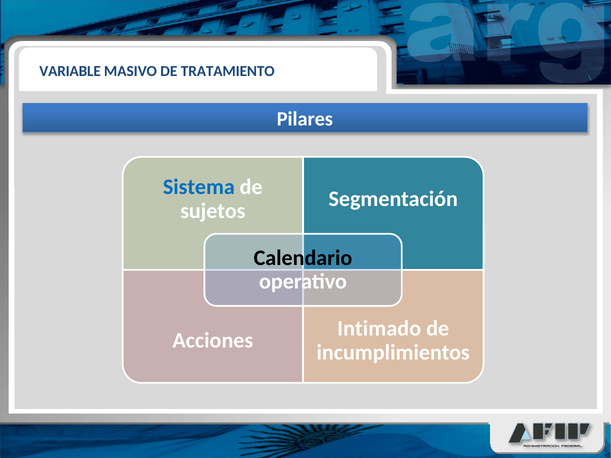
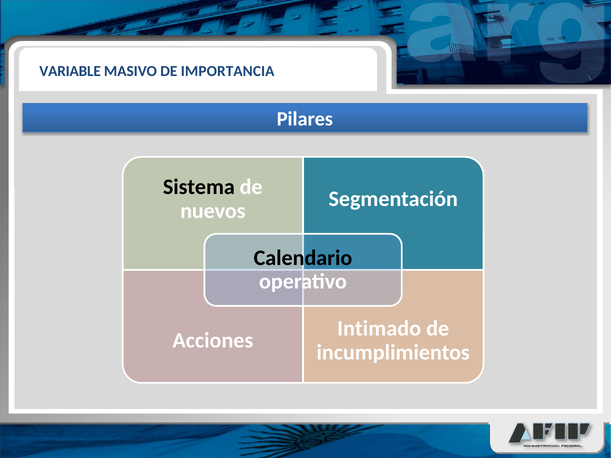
TRATAMIENTO: TRATAMIENTO -> IMPORTANCIA (228, 71)
Sistema colour: blue -> black (199, 187)
sujetos: sujetos -> nuevos (213, 211)
